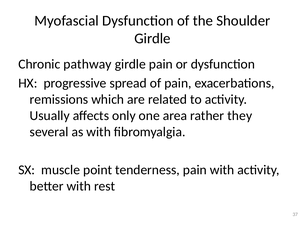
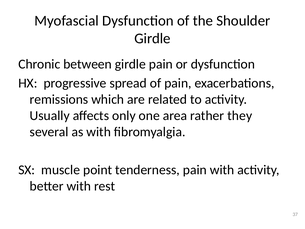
pathway: pathway -> between (88, 64)
